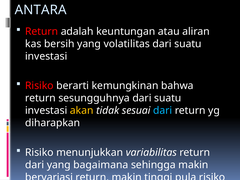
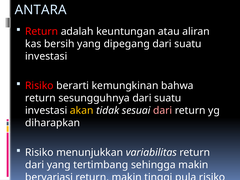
volatilitas: volatilitas -> dipegang (127, 44)
dari colour: light blue -> pink (163, 111)
bagaimana: bagaimana -> tertimbang (101, 165)
